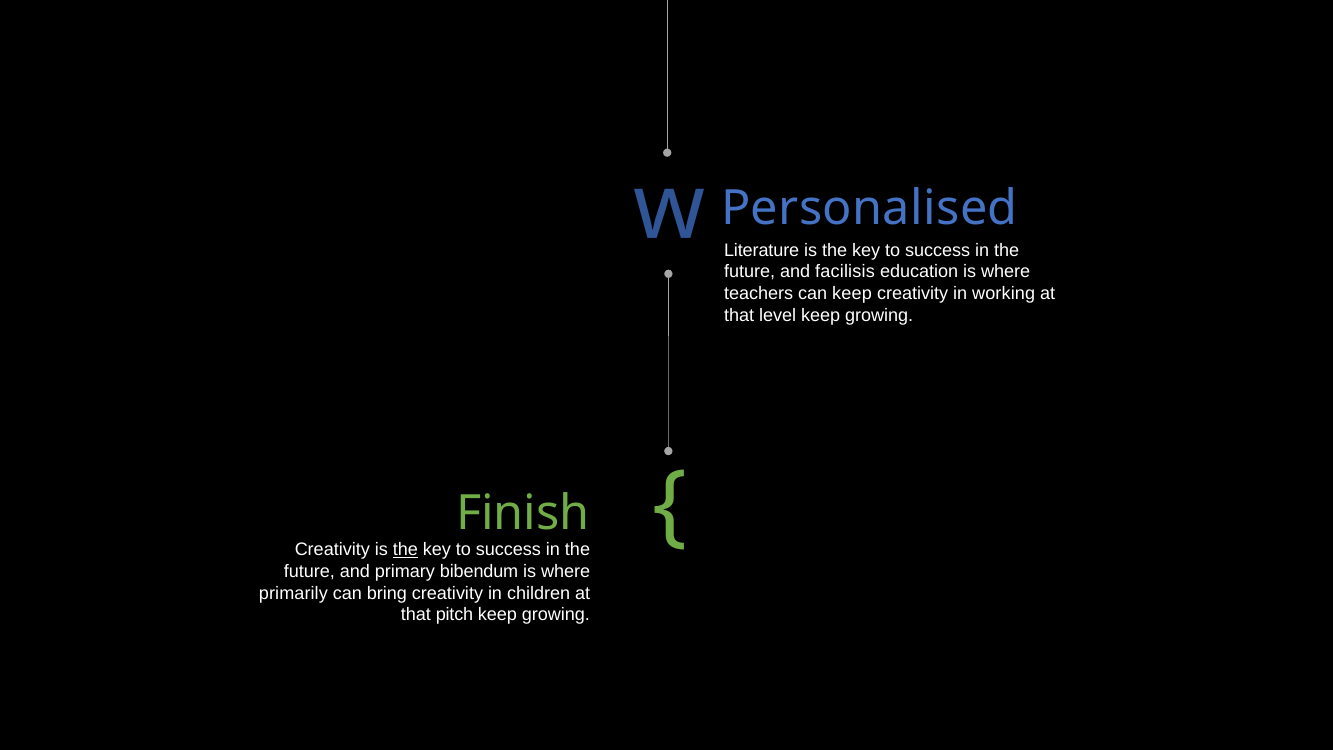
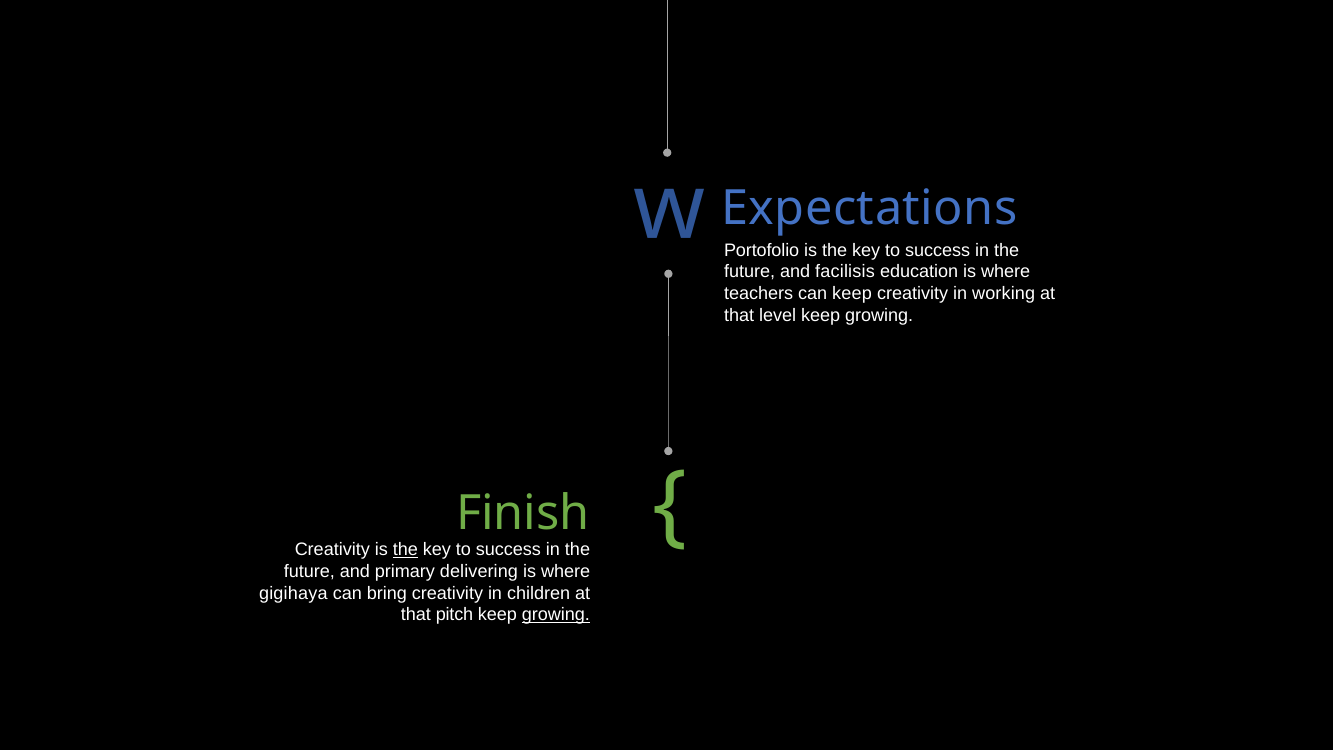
Personalised: Personalised -> Expectations (869, 209)
Literature: Literature -> Portofolio (762, 250)
bibendum: bibendum -> delivering (479, 571)
primarily: primarily -> gigihaya (293, 593)
growing underline: none -> present (556, 615)
